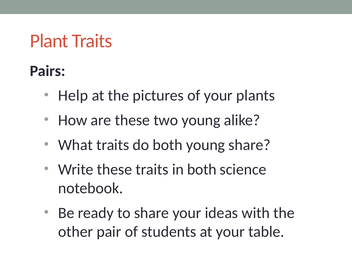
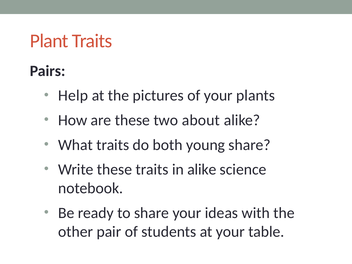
two young: young -> about (201, 120)
in both: both -> alike (202, 169)
